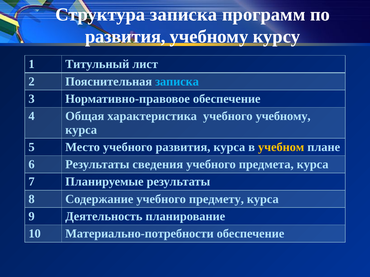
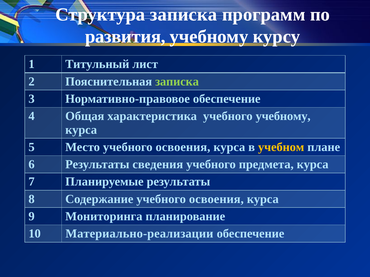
записка colour: light blue -> light green (177, 82)
Место учебного развития: развития -> освоения (183, 147)
Содержание учебного предмету: предмету -> освоения (216, 199)
Деятельность: Деятельность -> Мониторинга (104, 217)
Материально-потребности: Материально-потребности -> Материально-реализации (139, 234)
